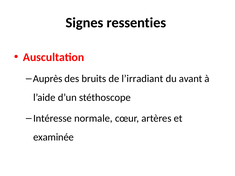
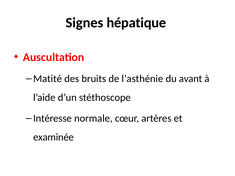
ressenties: ressenties -> hépatique (136, 23)
Auprès: Auprès -> Matité (48, 79)
l’irradiant: l’irradiant -> l’asthénie (142, 79)
